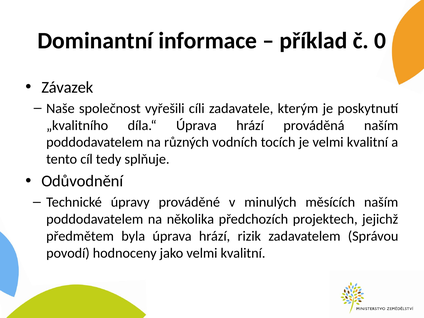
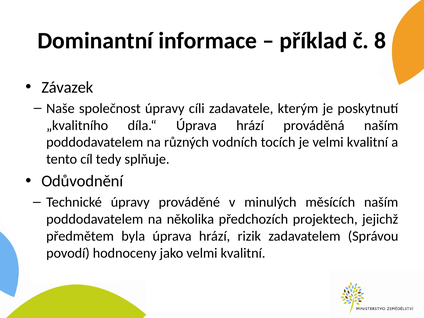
0: 0 -> 8 (380, 41)
společnost vyřešili: vyřešili -> úpravy (165, 108)
